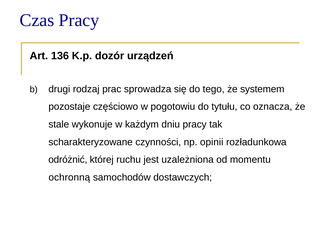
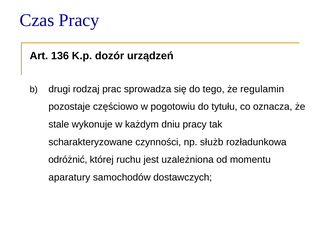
systemem: systemem -> regulamin (262, 89)
opinii: opinii -> służb (212, 142)
ochronną: ochronną -> aparatury (69, 177)
